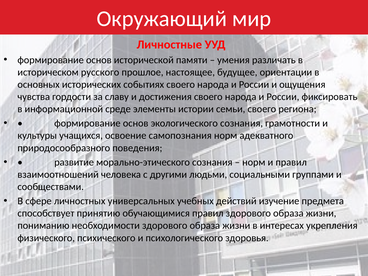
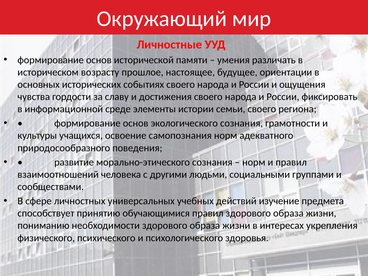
русского: русского -> возрасту (100, 72)
